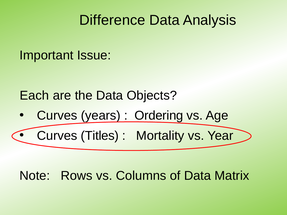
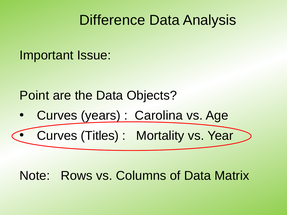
Each: Each -> Point (34, 96)
Ordering: Ordering -> Carolina (159, 116)
